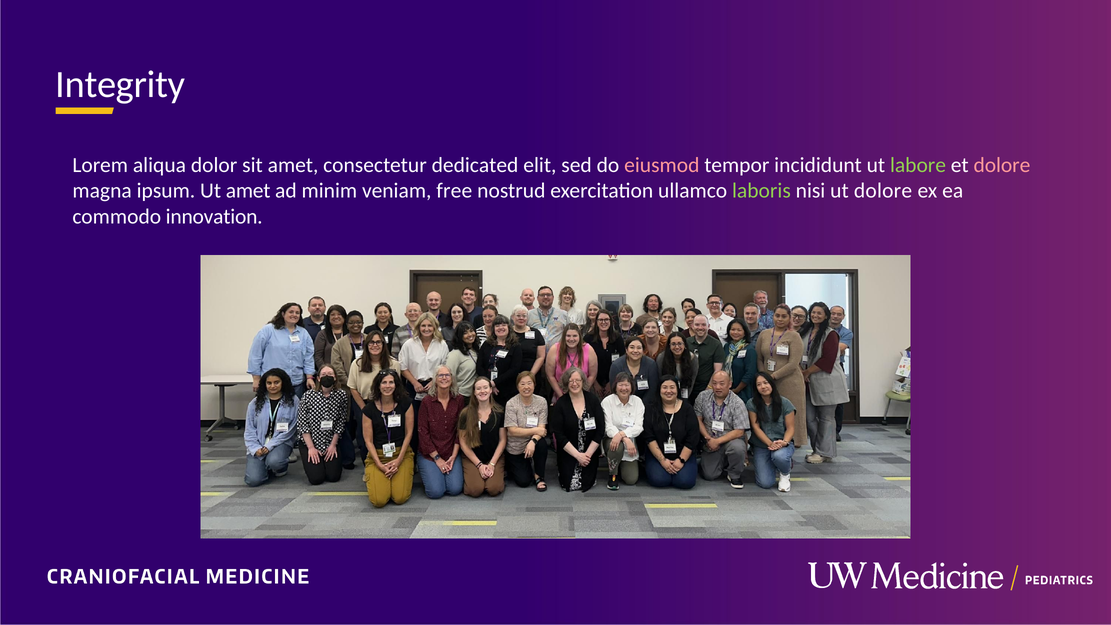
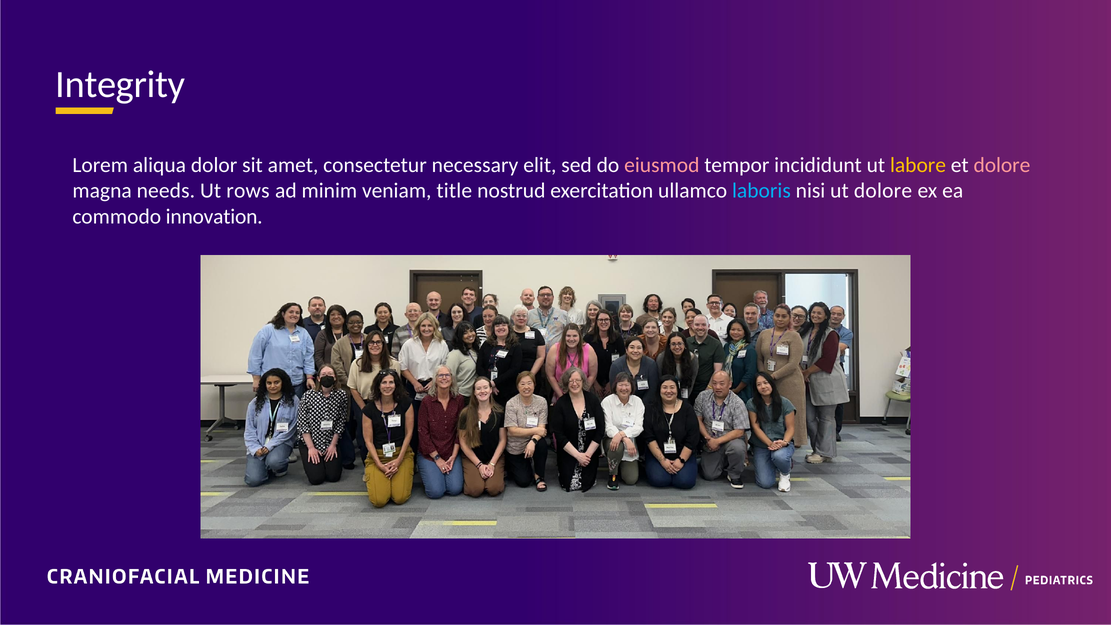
dedicated: dedicated -> necessary (475, 165)
labore colour: light green -> yellow (918, 165)
ipsum: ipsum -> needs (166, 191)
Ut amet: amet -> rows (248, 191)
free: free -> title (454, 191)
laboris colour: light green -> light blue (761, 191)
